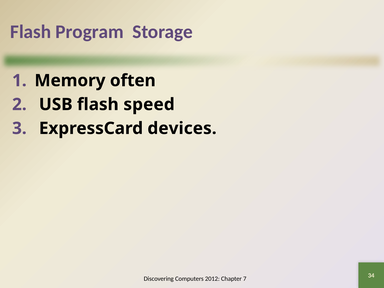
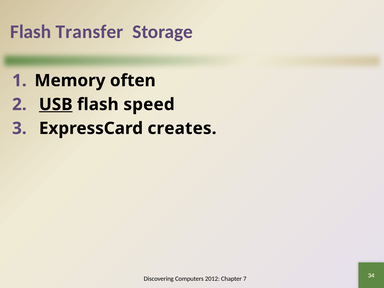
Program: Program -> Transfer (90, 32)
USB underline: none -> present (56, 104)
devices: devices -> creates (182, 128)
